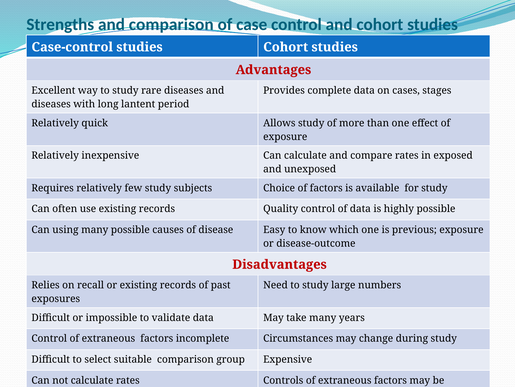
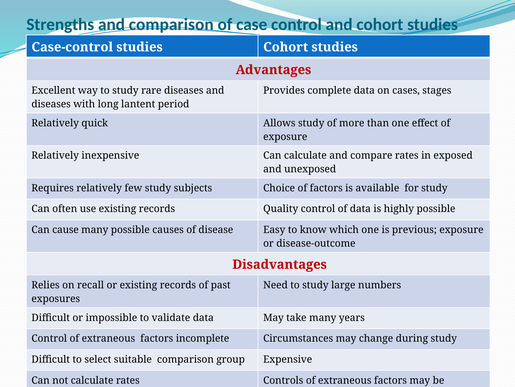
using: using -> cause (66, 229)
